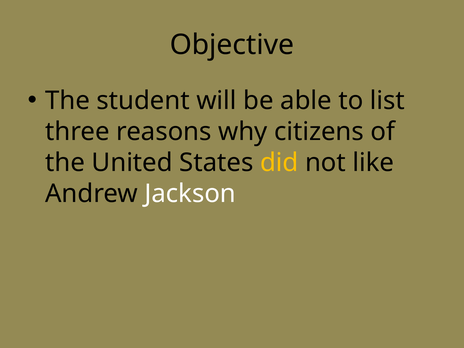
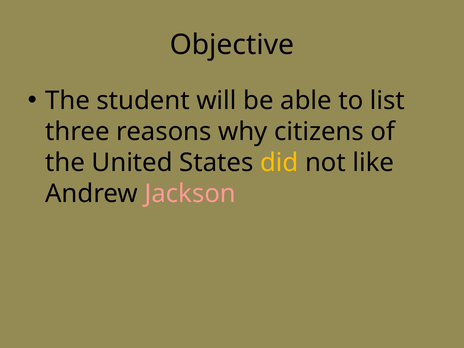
Jackson colour: white -> pink (190, 193)
